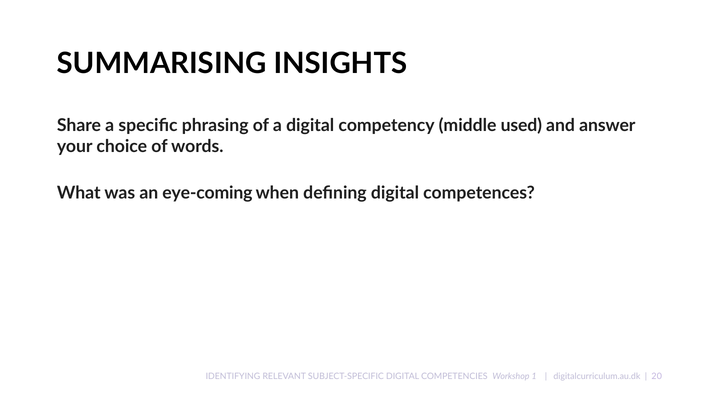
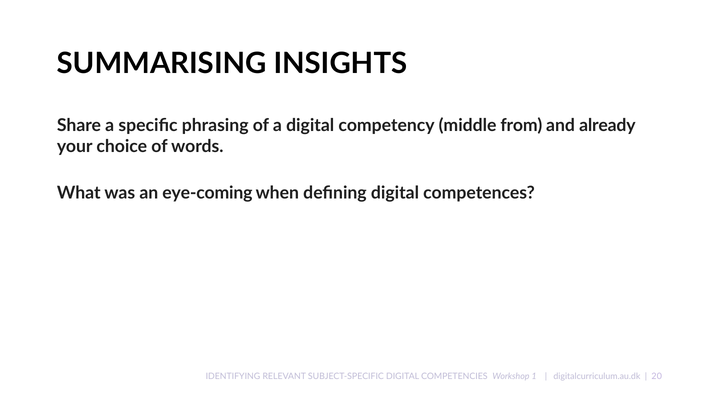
used: used -> from (521, 125)
answer: answer -> already (607, 125)
